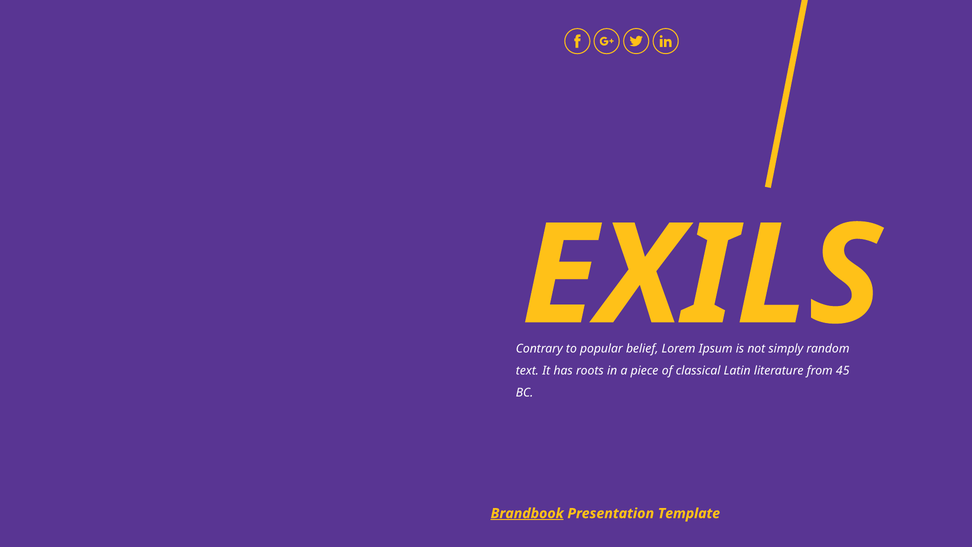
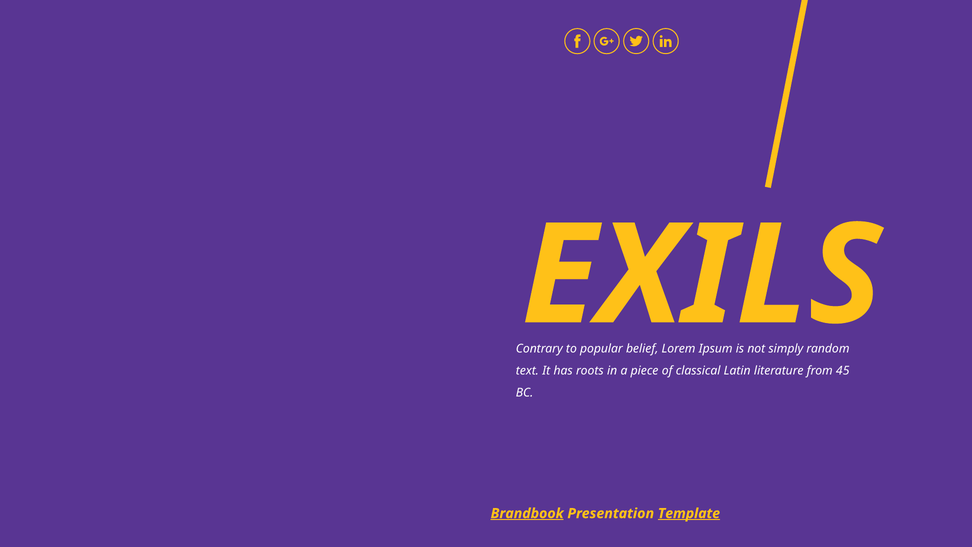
Template underline: none -> present (689, 513)
